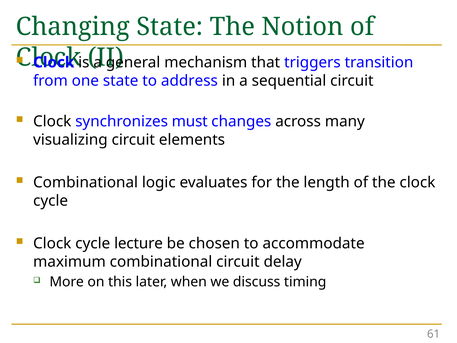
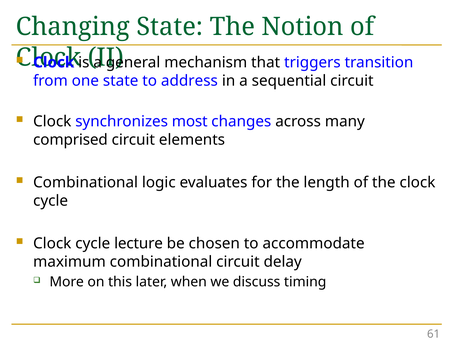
must: must -> most (190, 121)
visualizing: visualizing -> comprised (70, 140)
